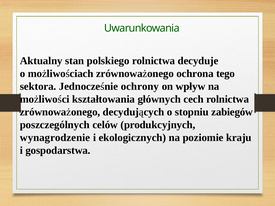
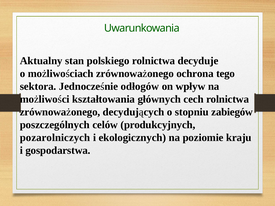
ochrony: ochrony -> odłogów (140, 86)
wynagrodzenie: wynagrodzenie -> pozarolniczych (55, 138)
